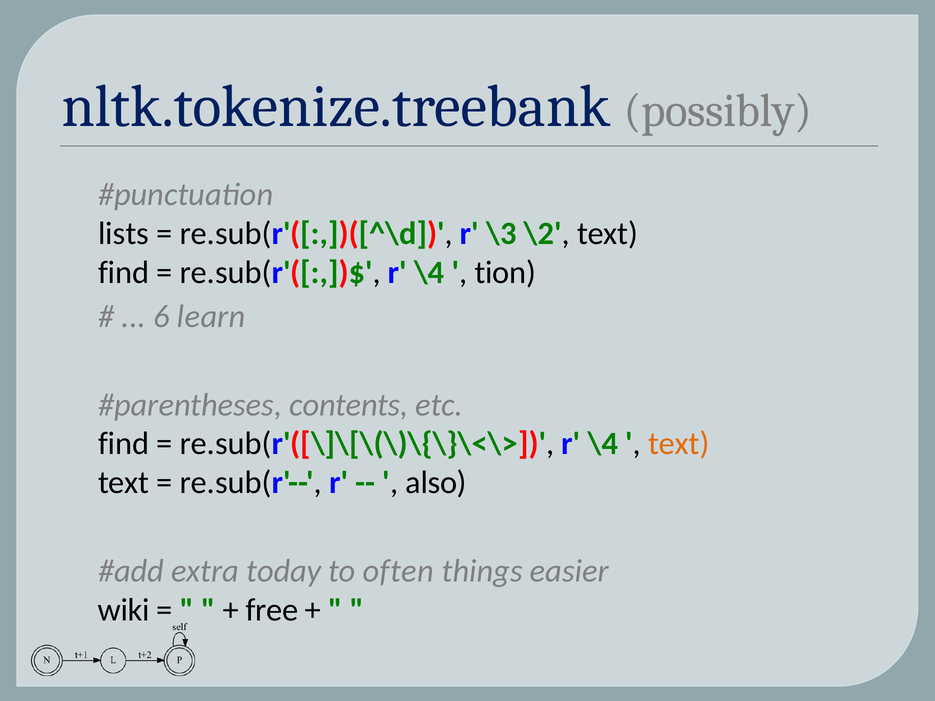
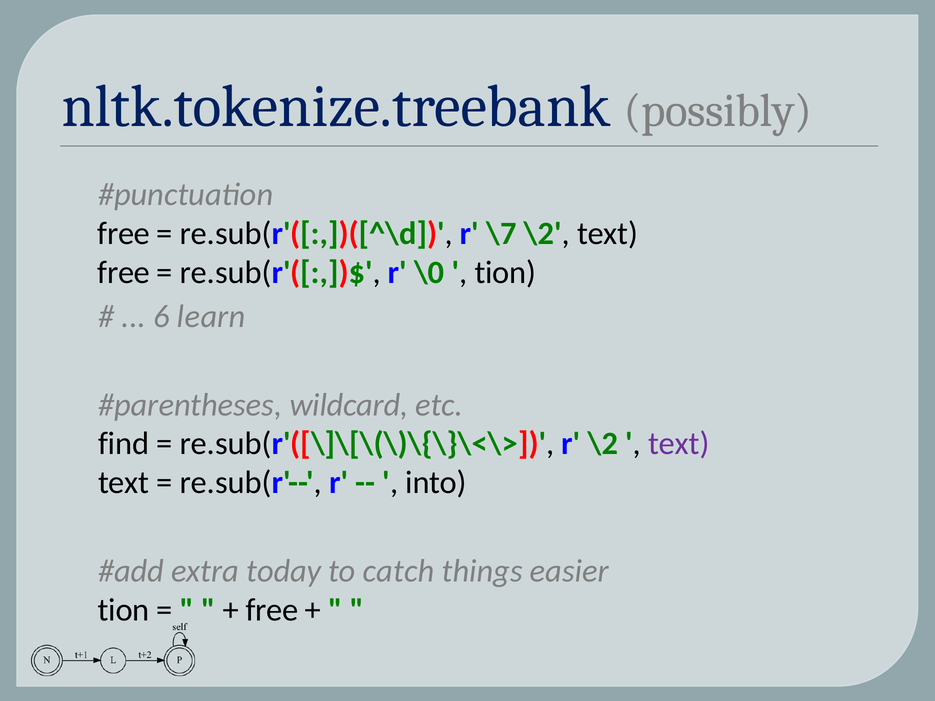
lists: lists -> free (124, 234)
\3: \3 -> \7 (501, 234)
find: find -> free (124, 273)
re.sub(r'([:,])$ r \4: \4 -> \0 (429, 273)
contents: contents -> wildcard (349, 405)
re.sub(r'([\]\[\(\)\{\}\<\> r \4: \4 -> \2 (603, 444)
text colour: orange -> purple (679, 444)
also: also -> into (436, 483)
often: often -> catch (399, 571)
wiki: wiki -> tion (124, 610)
